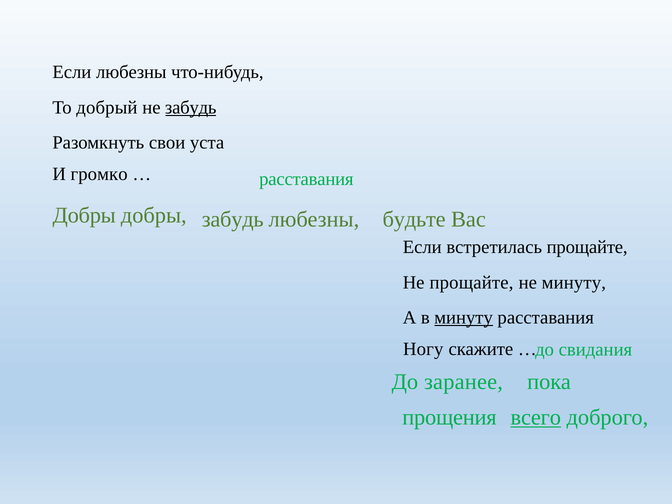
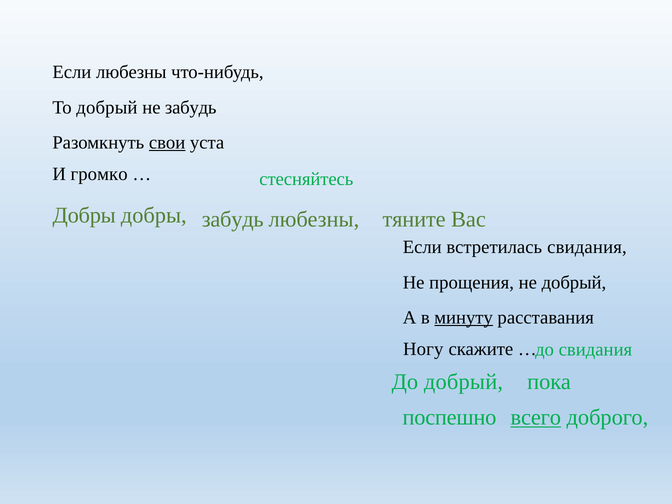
забудь underline: present -> none (191, 107)
свои underline: none -> present (167, 143)
расставания: расставания -> стесняйтесь (306, 179)
будьте: будьте -> тяните (414, 219)
встретилась прощайте: прощайте -> свидания (587, 247)
Не прощайте: прощайте -> прощения (472, 282)
не минуту: минуту -> добрый (574, 282)
До заранее: заранее -> добрый (463, 382)
прощения: прощения -> поспешно (449, 417)
